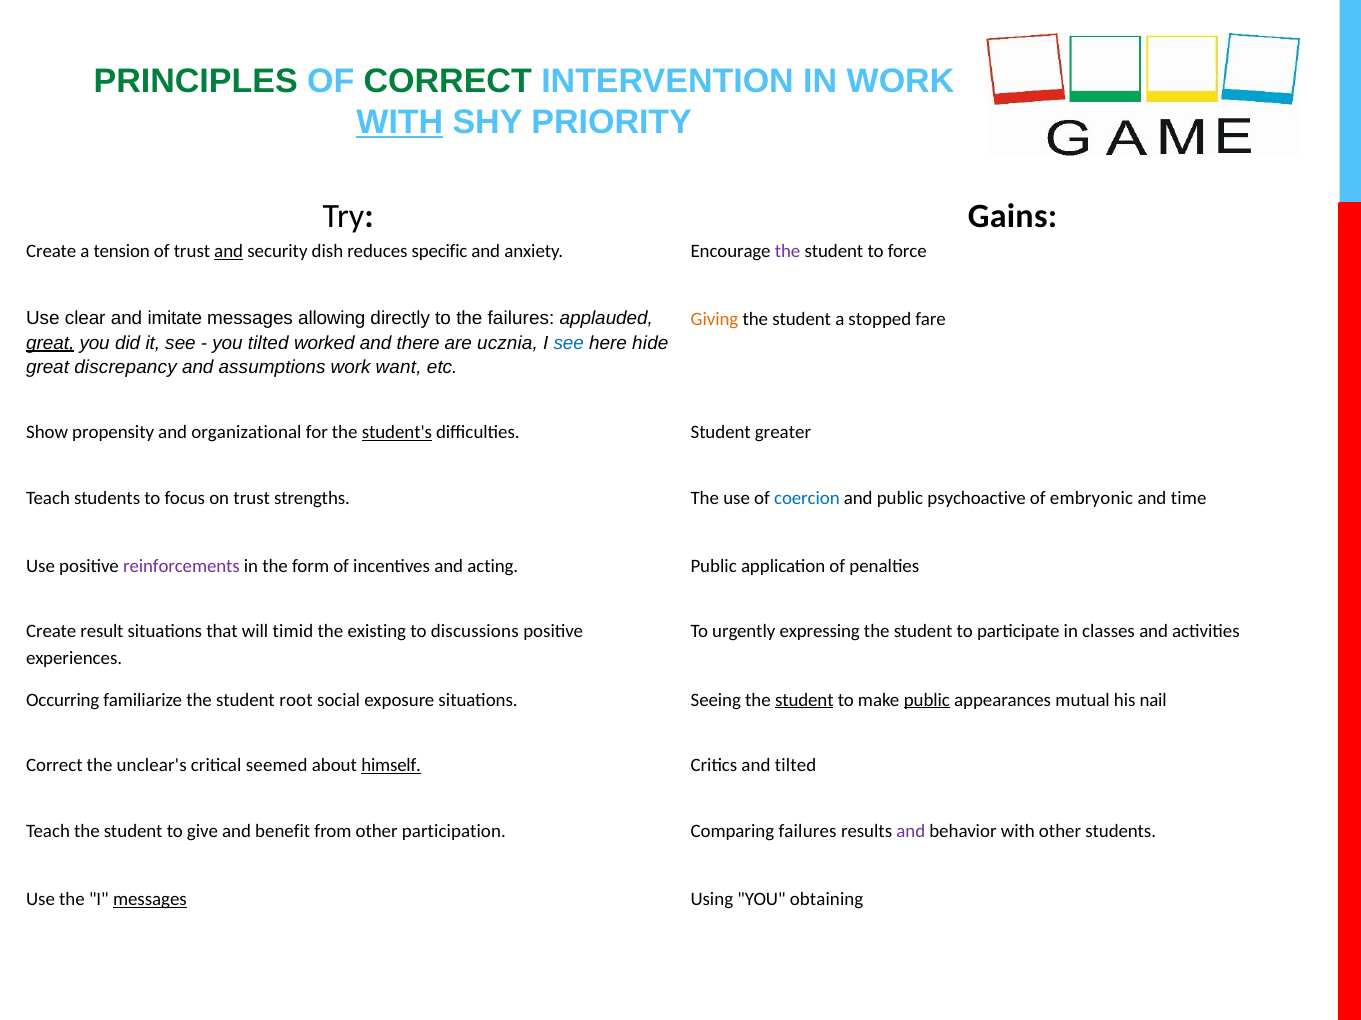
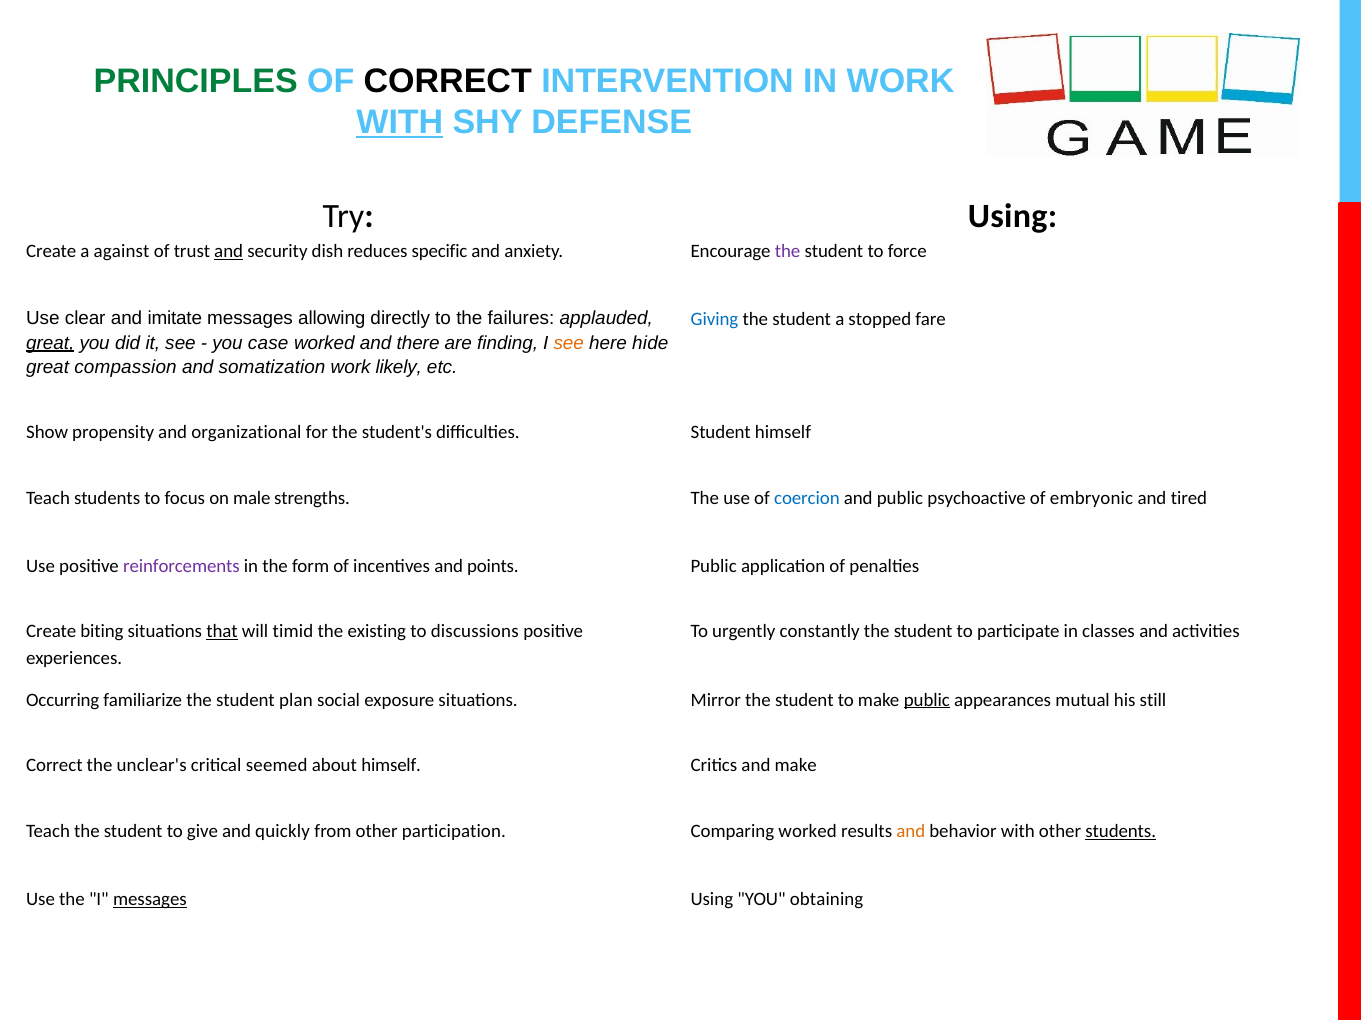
CORRECT colour: green -> black (448, 82)
PRIORITY: PRIORITY -> DEFENSE (612, 123)
Try Gains: Gains -> Using (1013, 216)
tension: tension -> against (122, 252)
Giving colour: orange -> blue (715, 320)
you tilted: tilted -> case (268, 343)
ucznia: ucznia -> finding (508, 343)
see colour: blue -> orange (569, 343)
discrepancy: discrepancy -> compassion (126, 367)
assumptions: assumptions -> somatization (272, 367)
want: want -> likely (399, 367)
student's underline: present -> none (397, 432)
Student greater: greater -> himself (783, 432)
on trust: trust -> male (252, 498)
time: time -> tired (1189, 498)
acting: acting -> points (493, 566)
result: result -> biting (102, 632)
that underline: none -> present (222, 632)
expressing: expressing -> constantly (820, 632)
root: root -> plan (296, 700)
Seeing: Seeing -> Mirror (716, 700)
student underline: present -> none (804, 700)
nail: nail -> still (1153, 700)
himself underline: present -> none (391, 766)
and tilted: tilted -> make (796, 766)
benefit: benefit -> quickly (283, 832)
Comparing failures: failures -> worked (808, 832)
and colour: purple -> orange (911, 832)
students underline: none -> present (1121, 832)
